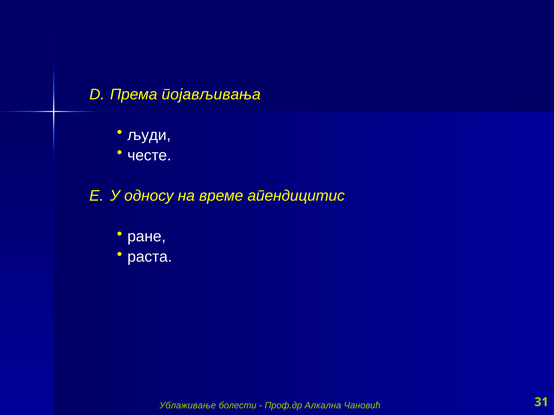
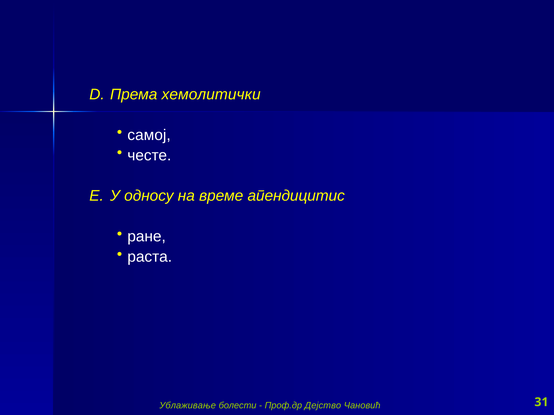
појављивања: појављивања -> хемолитички (211, 95)
људи: људи -> самој (149, 135)
Алкална: Алкална -> Дејство (323, 406)
